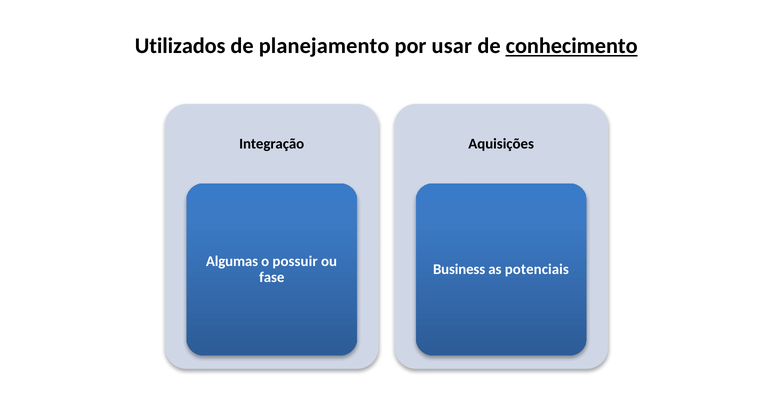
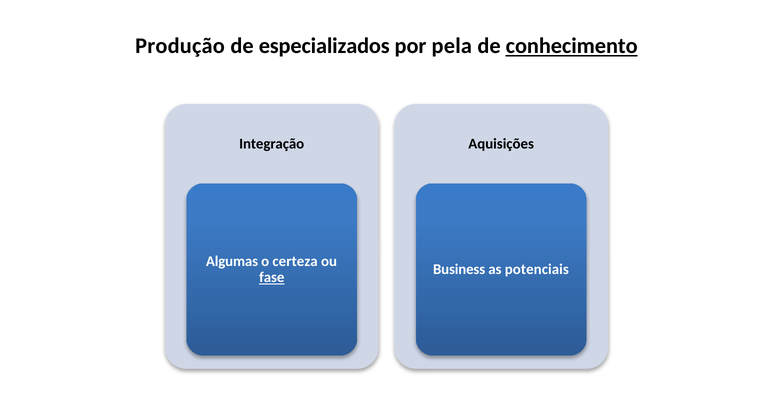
Utilizados: Utilizados -> Produção (180, 46)
planejamento: planejamento -> especializados (324, 46)
usar: usar -> pela (452, 46)
possuir: possuir -> certeza (295, 262)
fase underline: none -> present (272, 278)
